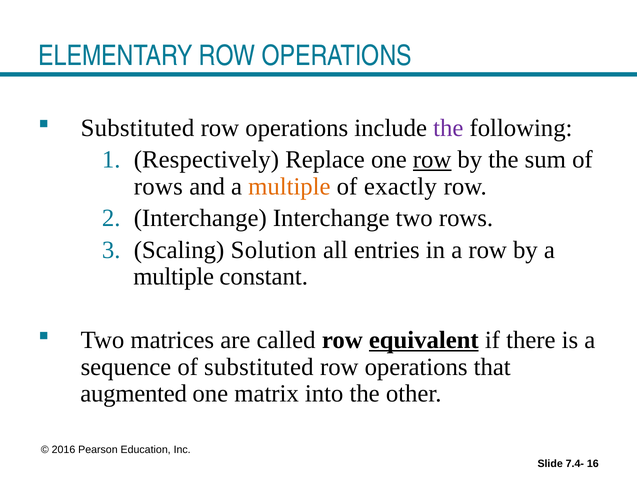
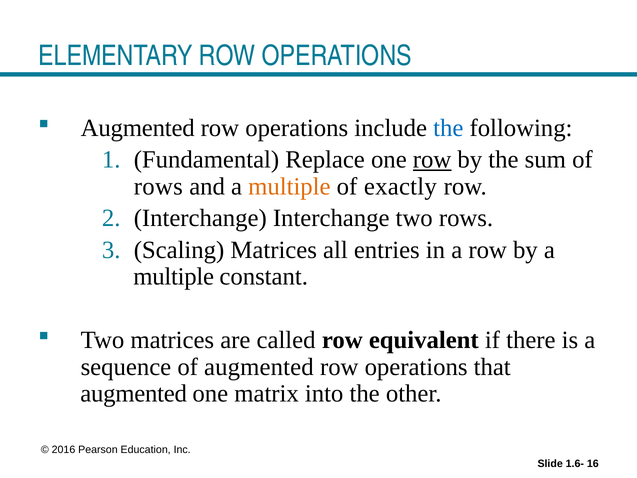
Substituted: Substituted -> Augmented (138, 128)
the colour: purple -> blue (448, 128)
Respectively: Respectively -> Fundamental (206, 160)
Scaling Solution: Solution -> Matrices (274, 250)
equivalent underline: present -> none (424, 340)
of substituted: substituted -> augmented (259, 367)
7.4-: 7.4- -> 1.6- (575, 464)
